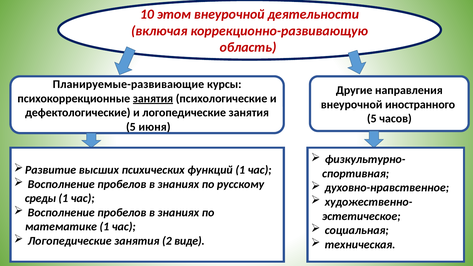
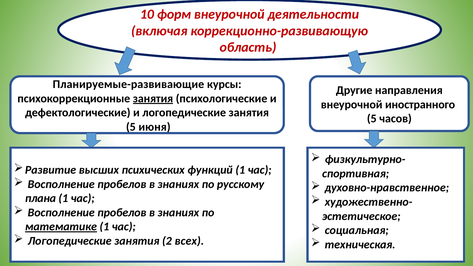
этом: этом -> форм (174, 14)
среды: среды -> плана (40, 198)
математике underline: none -> present (61, 227)
виде: виде -> всех (189, 241)
